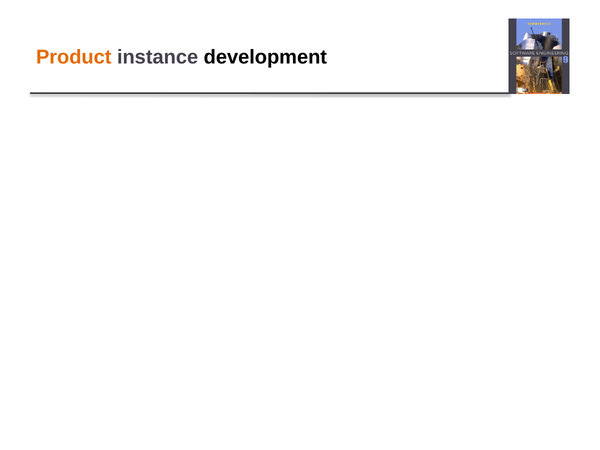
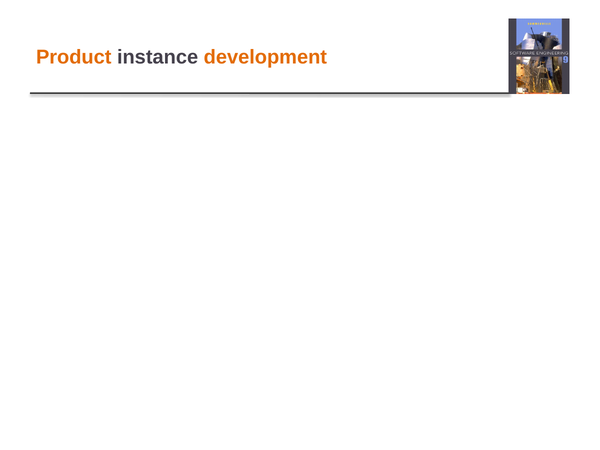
development colour: black -> orange (265, 57)
